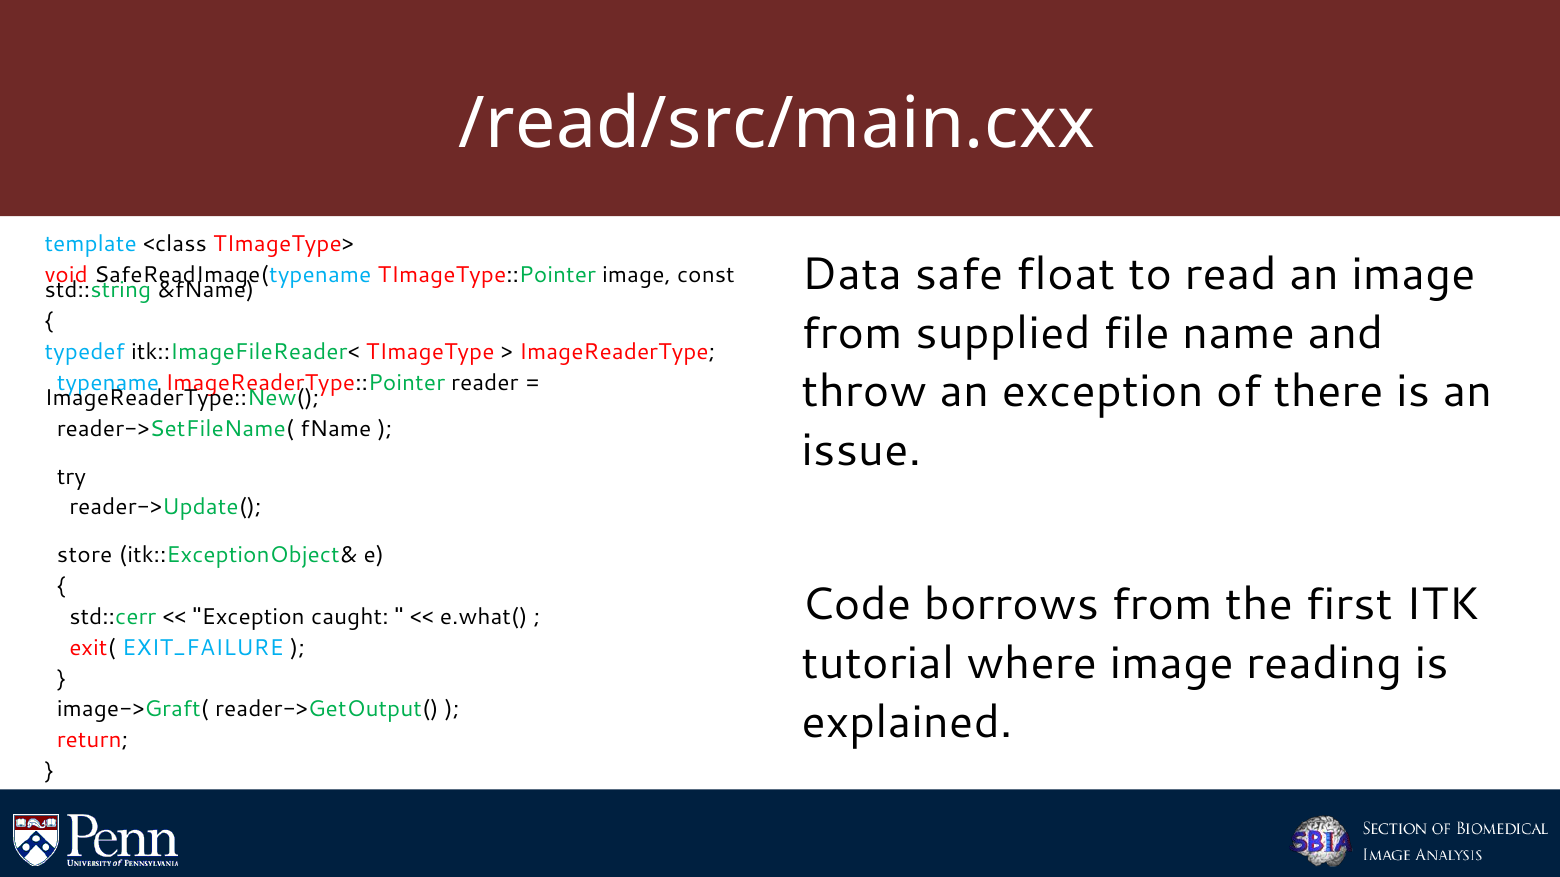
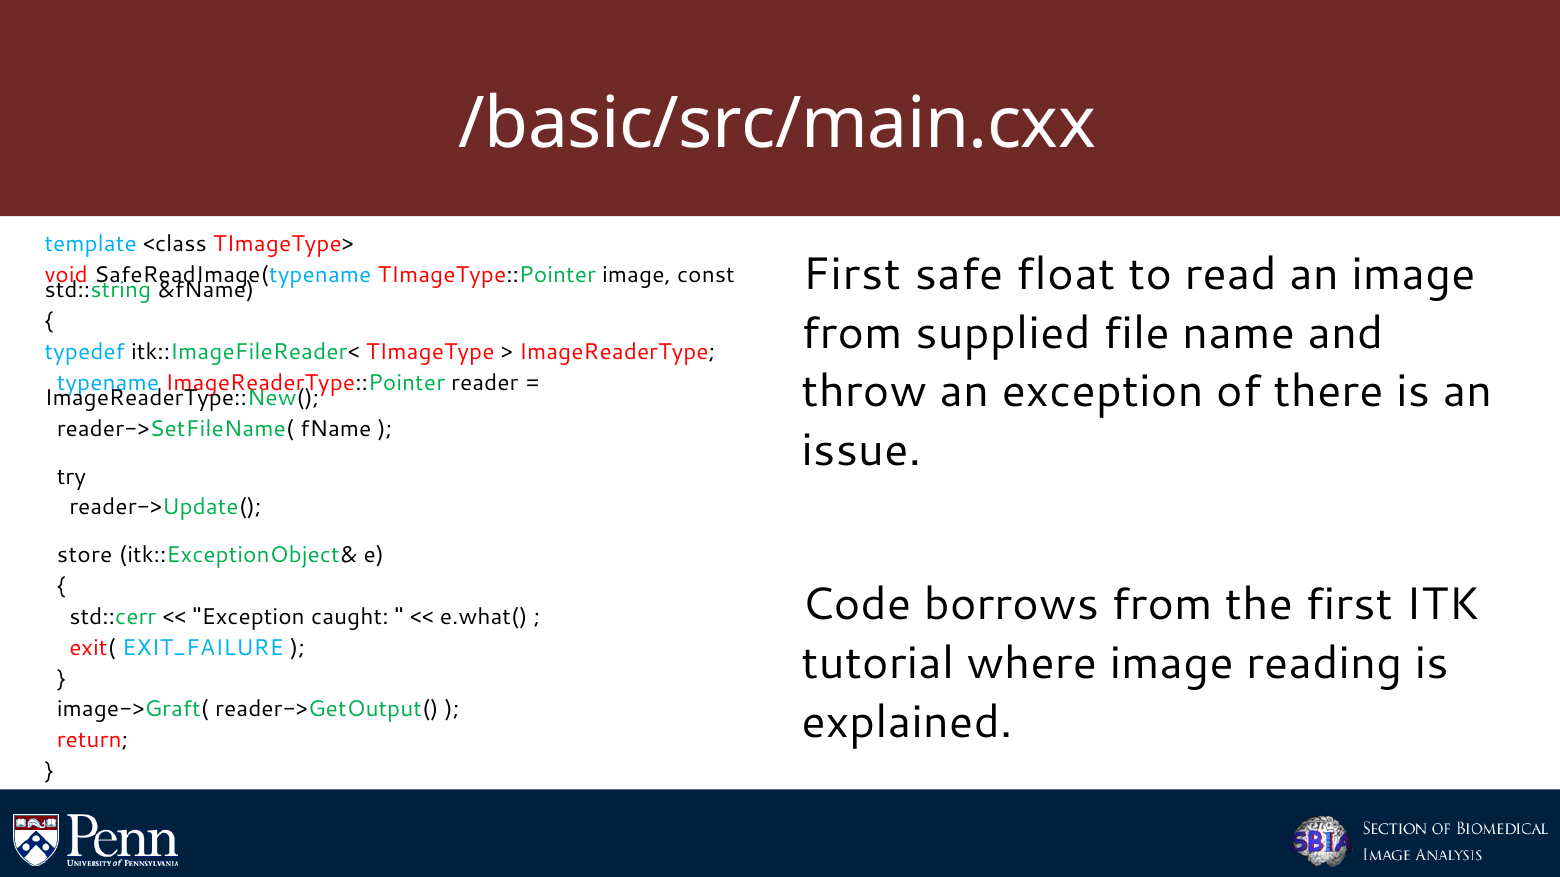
/read/src/main.cxx: /read/src/main.cxx -> /basic/src/main.cxx (777, 124)
Data: Data -> First (852, 274)
